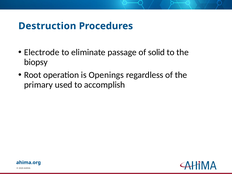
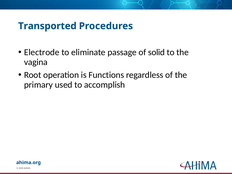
Destruction: Destruction -> Transported (47, 26)
biopsy: biopsy -> vagina (36, 62)
Openings: Openings -> Functions (106, 75)
